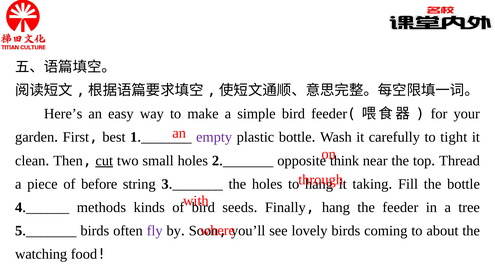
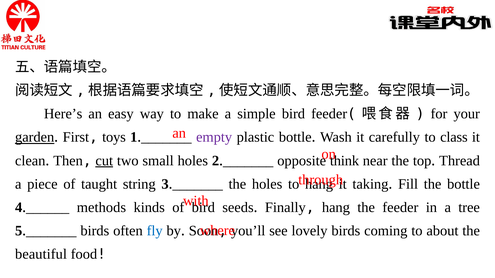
garden underline: none -> present (35, 137)
best: best -> toys (114, 137)
tight: tight -> class (454, 137)
before: before -> taught (99, 184)
fly colour: purple -> blue (155, 231)
watching: watching -> beautiful (41, 254)
